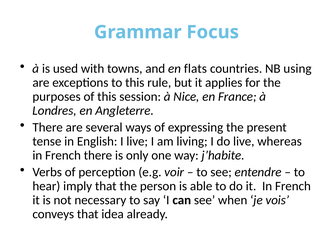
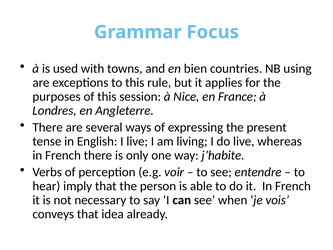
flats: flats -> bien (195, 69)
